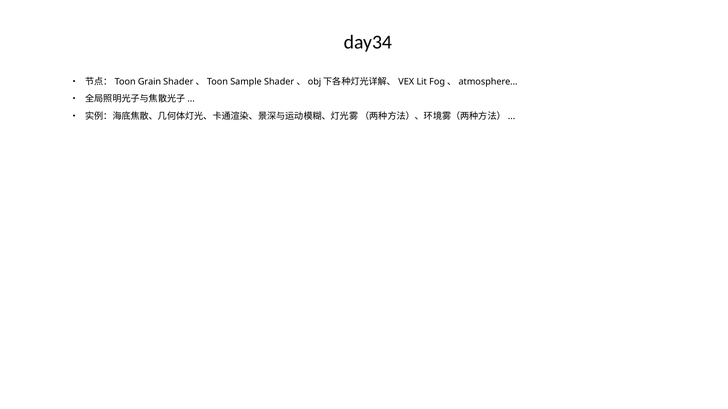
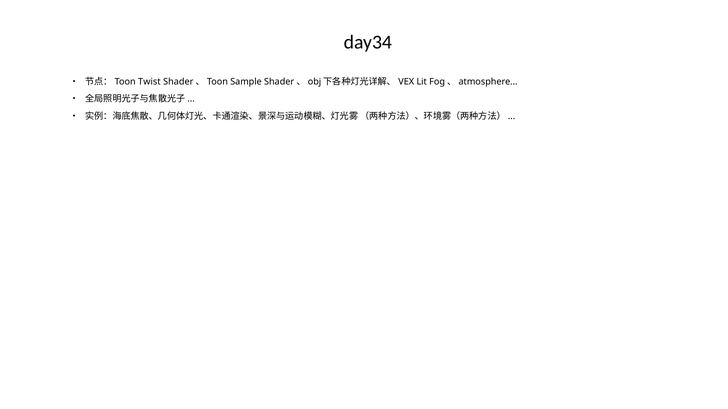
Grain: Grain -> Twist (149, 82)
